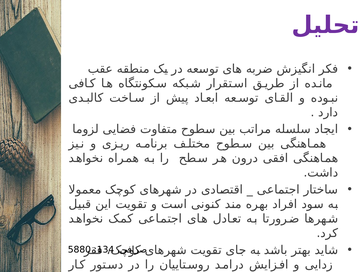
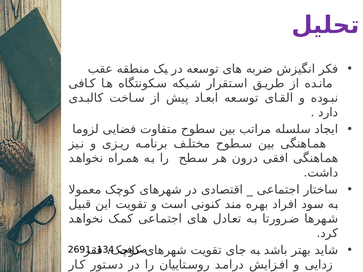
5880: 5880 -> 2691 (79, 250)
